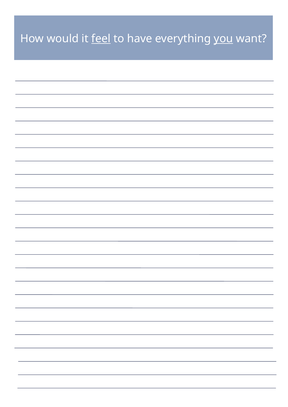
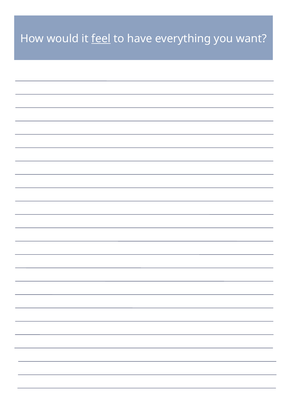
you underline: present -> none (223, 39)
